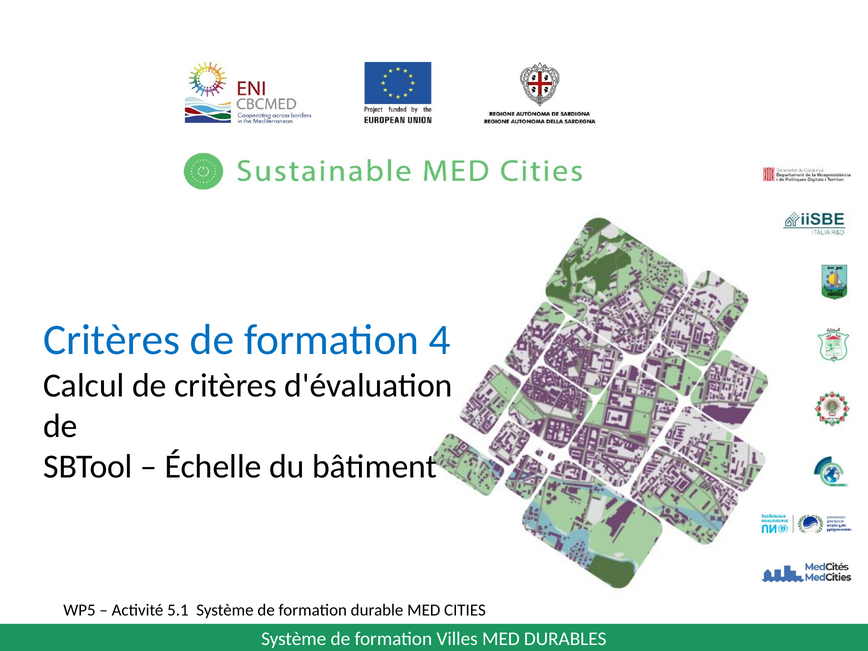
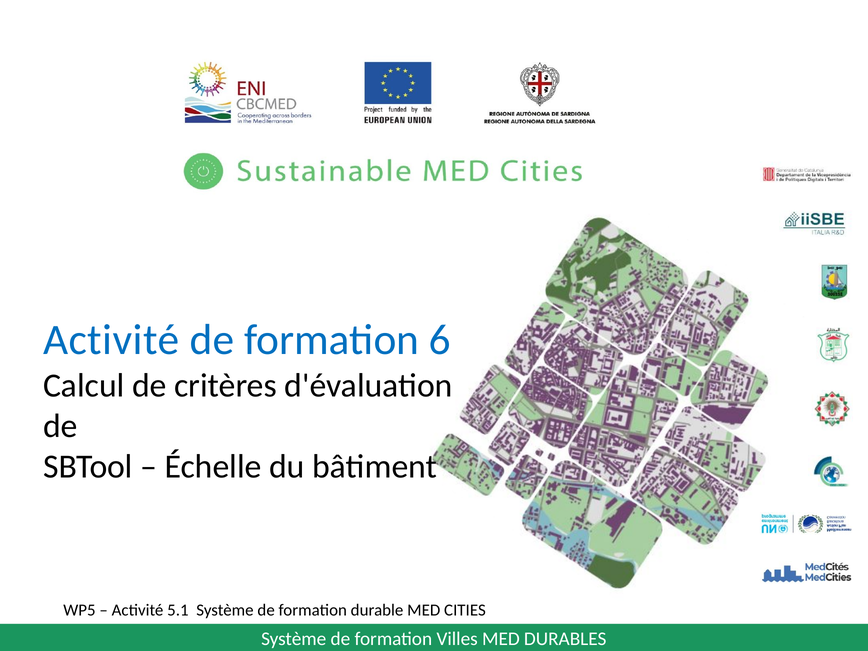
Critères: Critères -> Activité (111, 340)
4: 4 -> 6 (440, 340)
